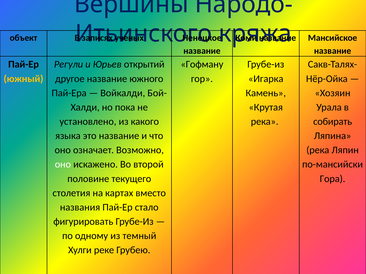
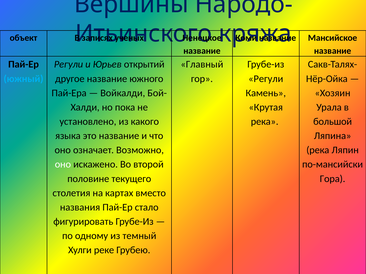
Гофману: Гофману -> Главный (202, 65)
южный colour: yellow -> light blue (24, 79)
Игарка: Игарка -> Регули (266, 79)
собирать: собирать -> большой (333, 122)
